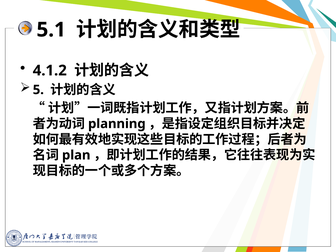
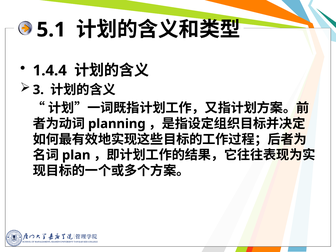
4.1.2: 4.1.2 -> 1.4.4 (50, 70)
5: 5 -> 3 (38, 90)
